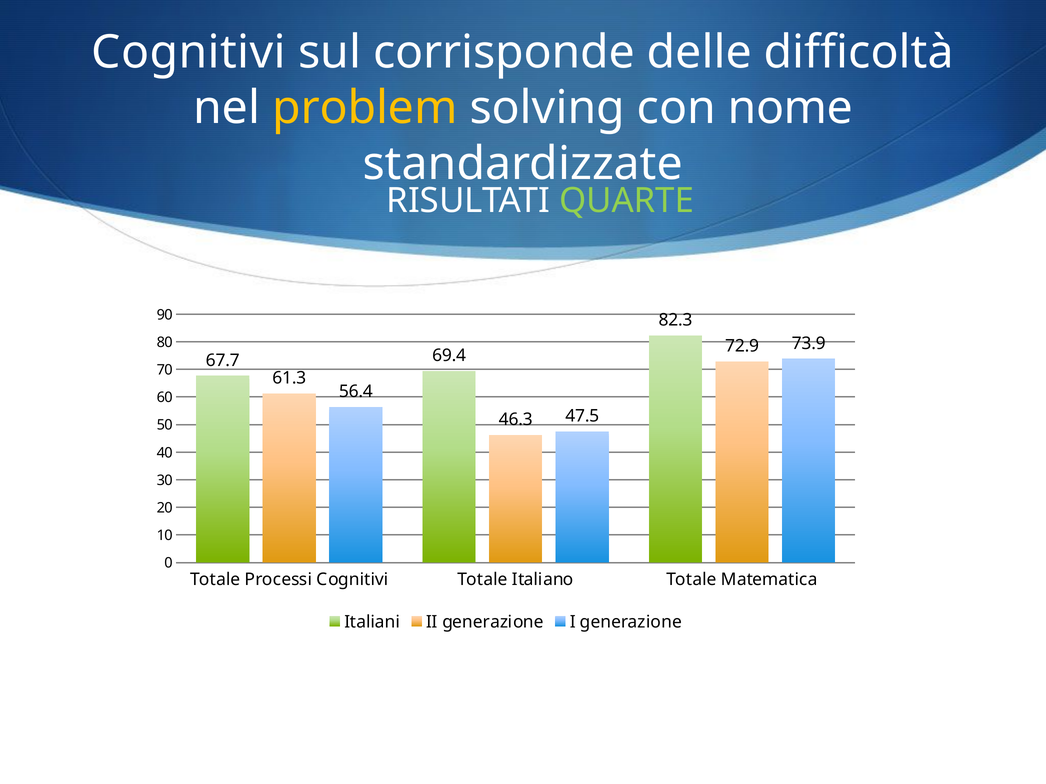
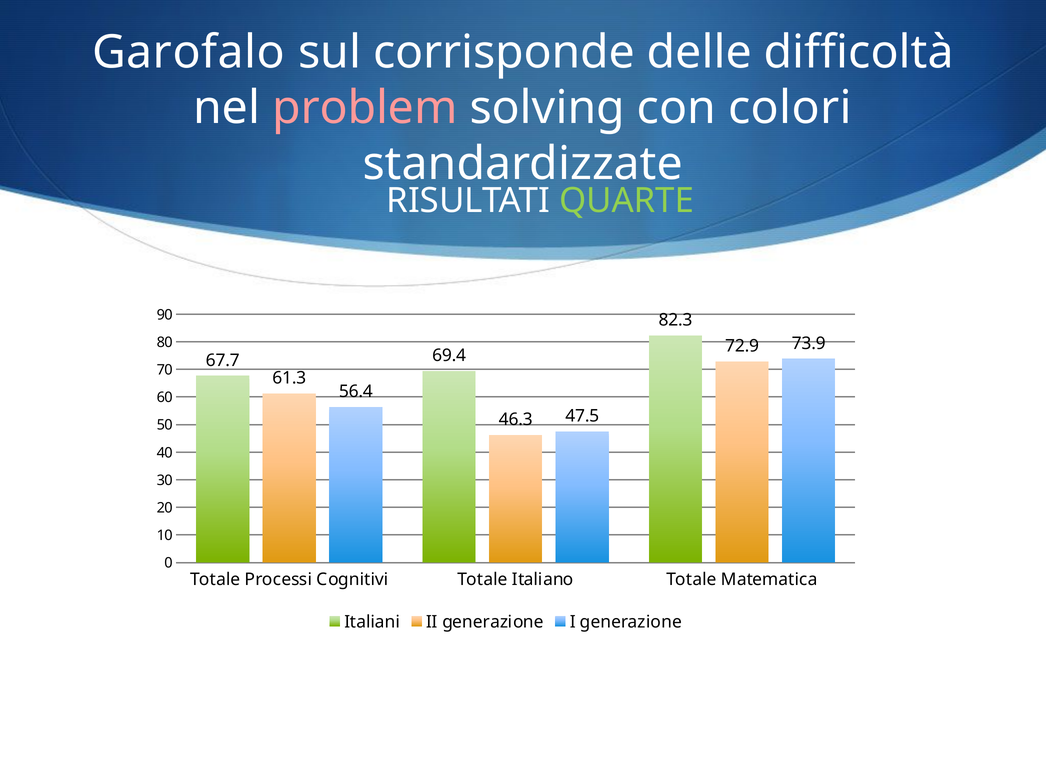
Cognitivi: Cognitivi -> Garofalo (188, 52)
problem colour: yellow -> pink (365, 108)
nome: nome -> colori (790, 108)
